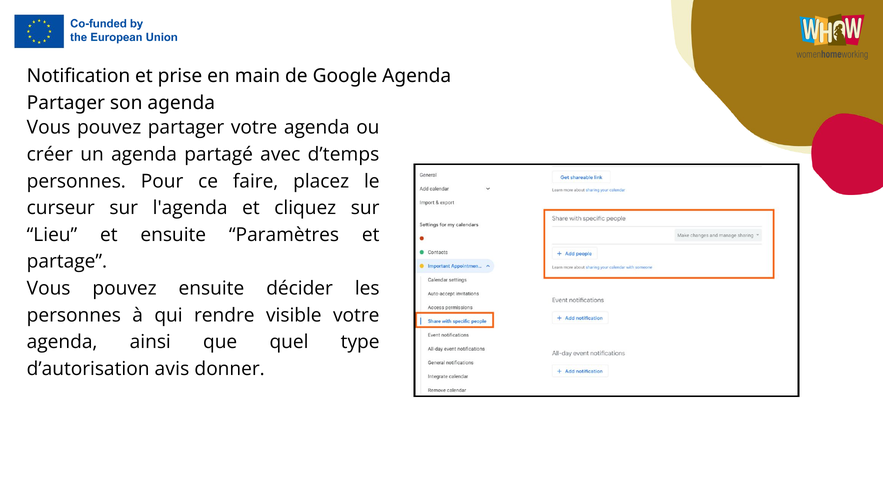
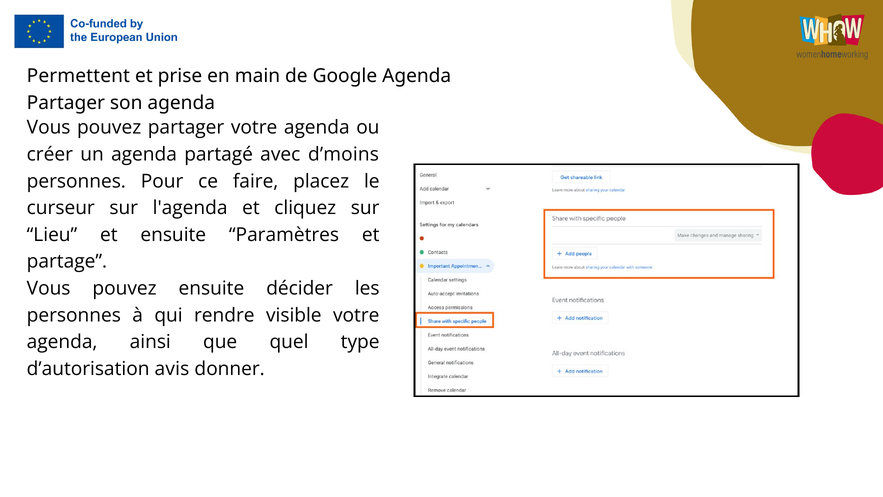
Notification: Notification -> Permettent (78, 76)
d’temps: d’temps -> d’moins (343, 154)
